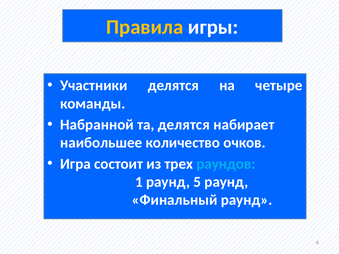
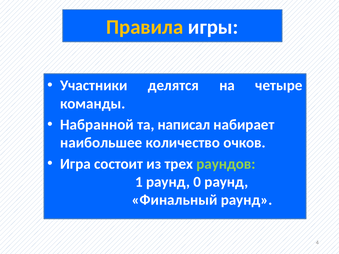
та делятся: делятся -> написал (184, 125)
раундов colour: light blue -> light green (226, 164)
5: 5 -> 0 (197, 182)
